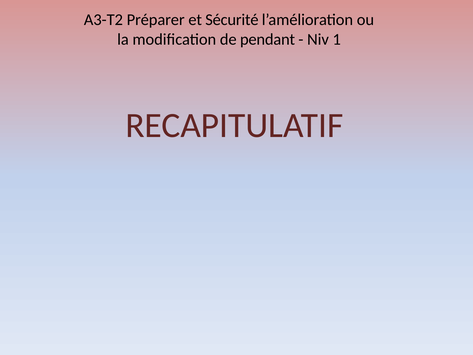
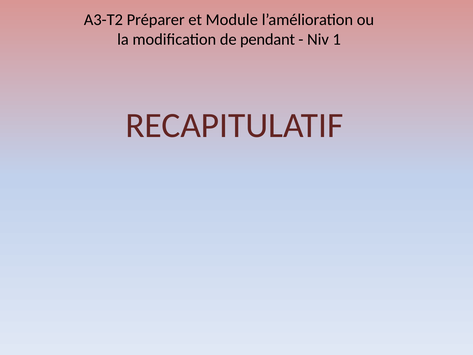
Sécurité: Sécurité -> Module (232, 20)
